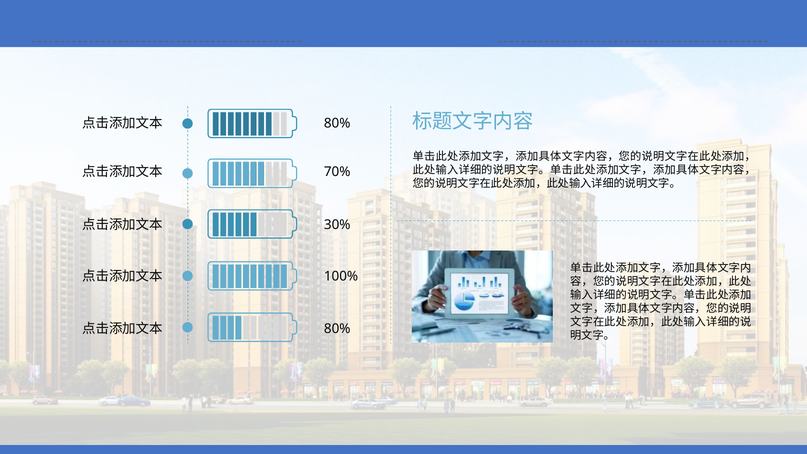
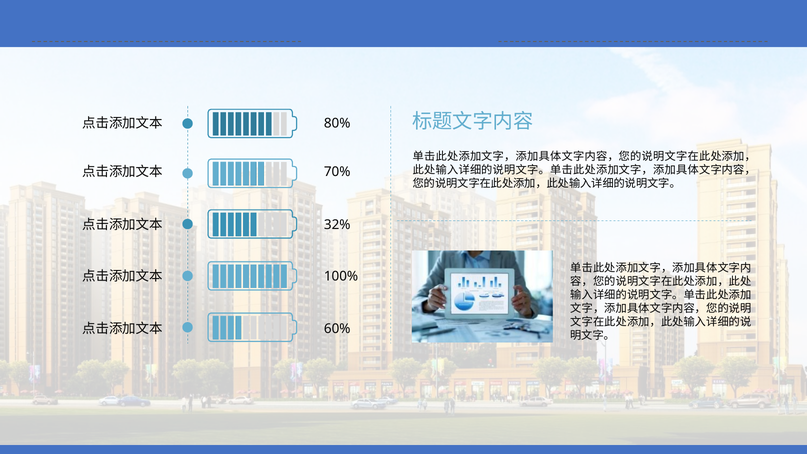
30%: 30% -> 32% (337, 225)
80%: 80% -> 60% (337, 329)
